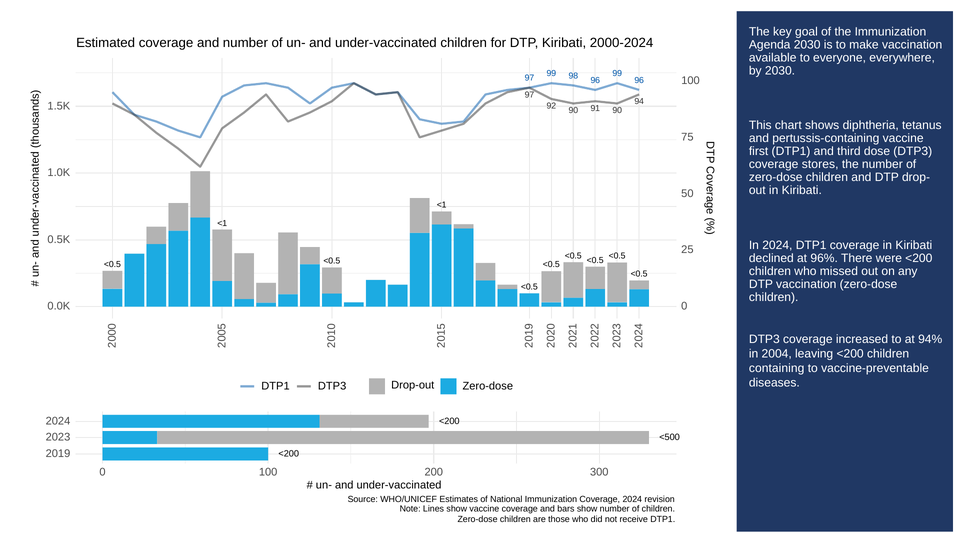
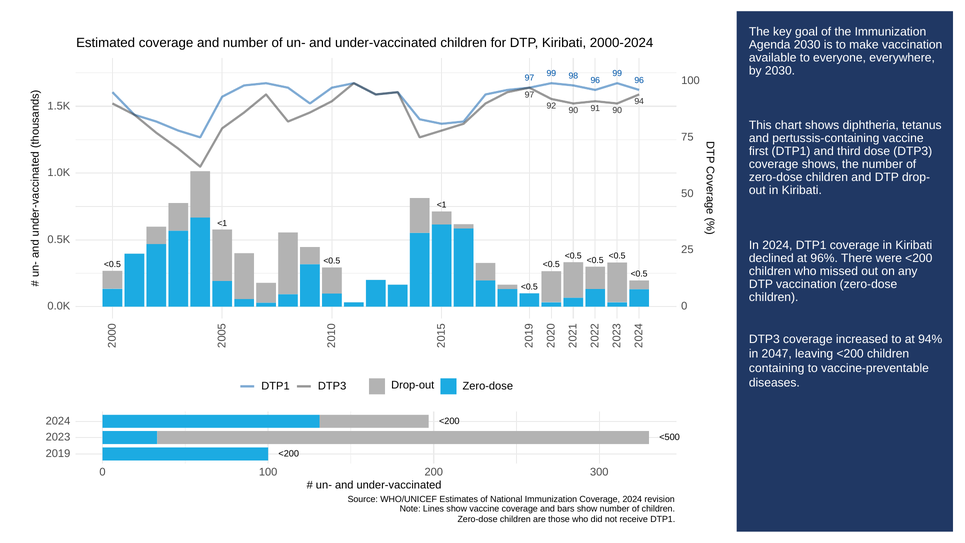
coverage stores: stores -> shows (820, 164)
2004: 2004 -> 2047 (777, 353)
